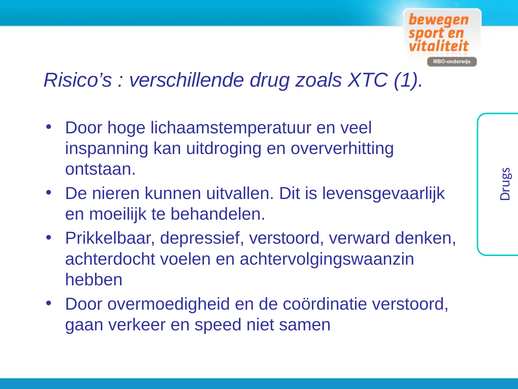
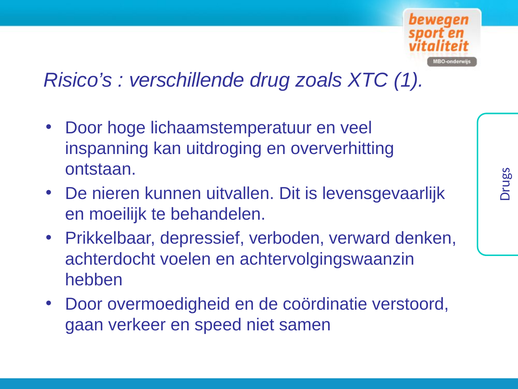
depressief verstoord: verstoord -> verboden (287, 238)
